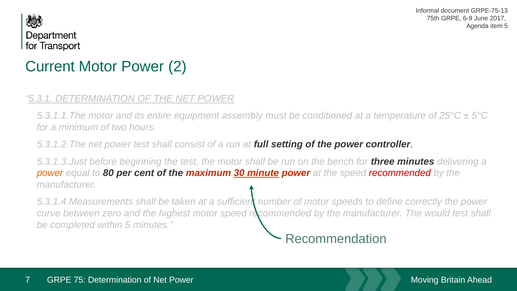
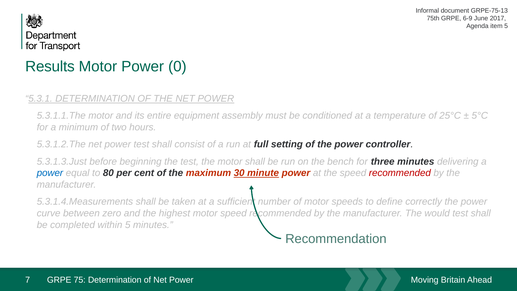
Current: Current -> Results (50, 67)
2: 2 -> 0 (177, 67)
power colour: orange -> blue (50, 173)
